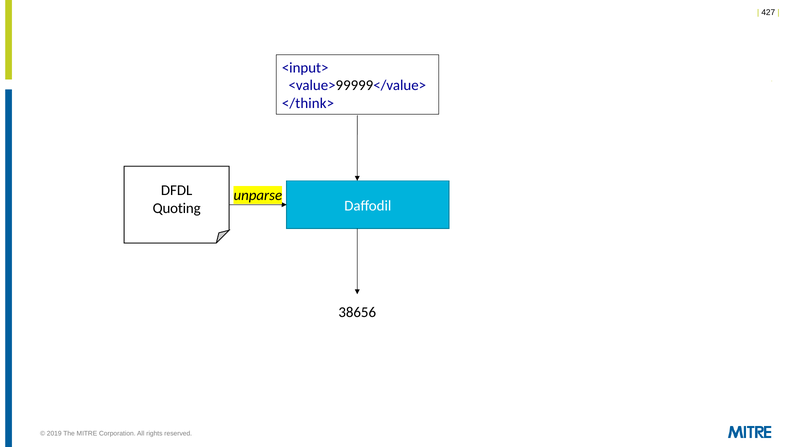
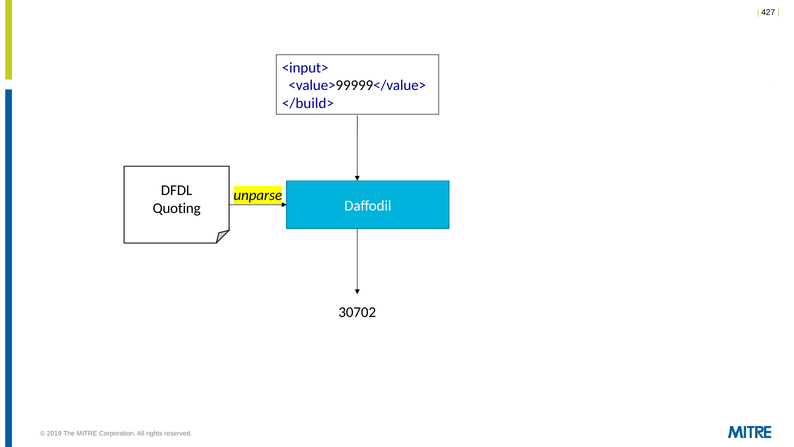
</think>: </think> -> </build> (308, 103)
38656: 38656 -> 30702 (357, 312)
